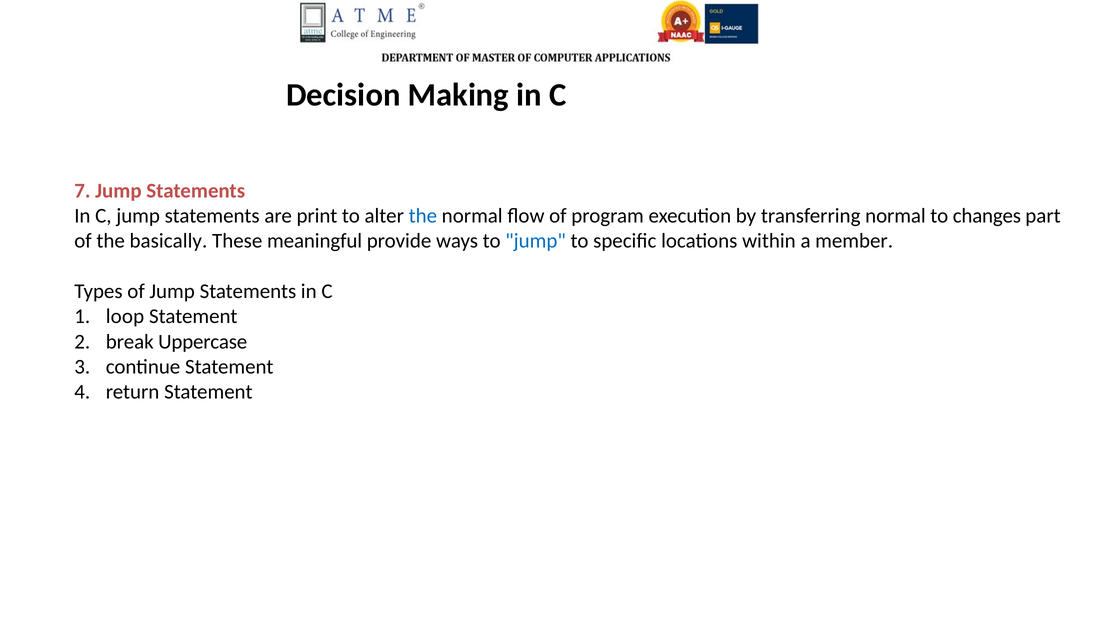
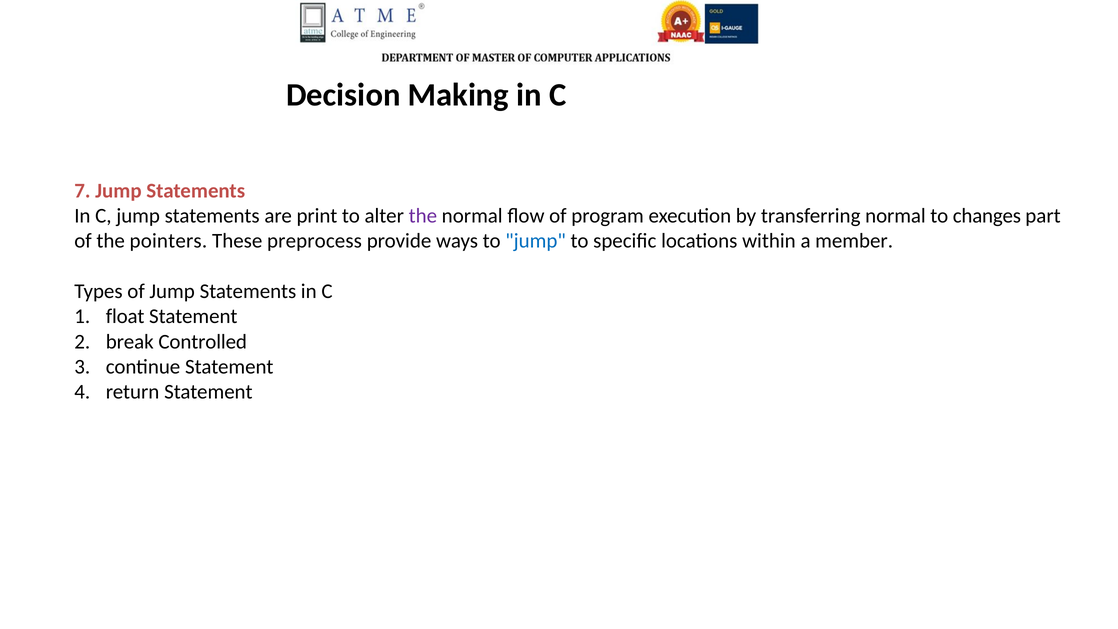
the colour: blue -> purple (423, 216)
basically: basically -> pointers (168, 241)
meaningful: meaningful -> preprocess (315, 241)
loop: loop -> float (125, 316)
Uppercase: Uppercase -> Controlled (203, 342)
